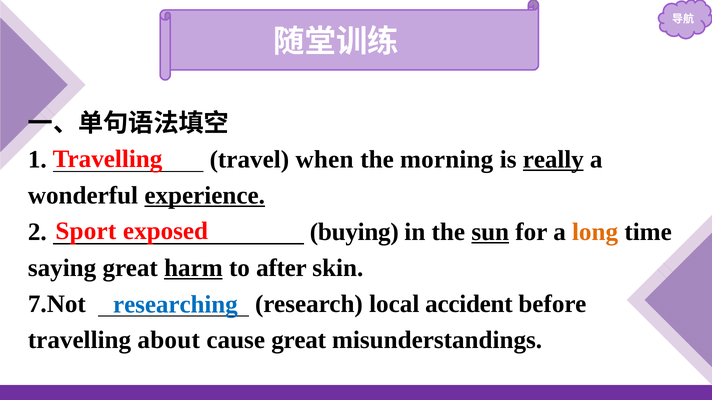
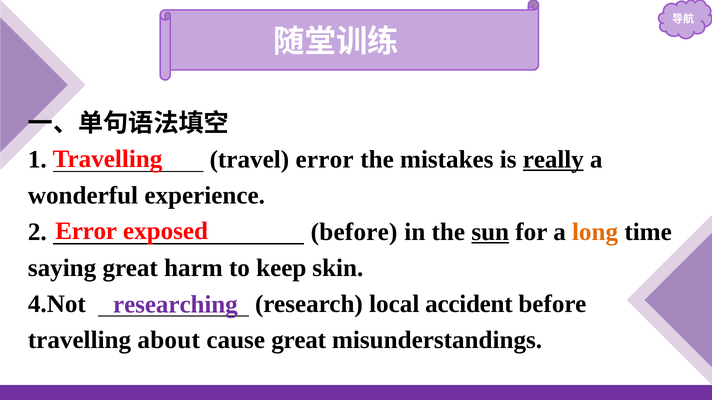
travel when: when -> error (325, 160)
morning: morning -> mistakes (447, 160)
experience underline: present -> none (205, 196)
Sport: Sport -> Error (86, 231)
2 buying: buying -> before (354, 232)
harm underline: present -> none (193, 268)
after: after -> keep (281, 268)
7.Not: 7.Not -> 4.Not (57, 304)
researching colour: blue -> purple (175, 305)
